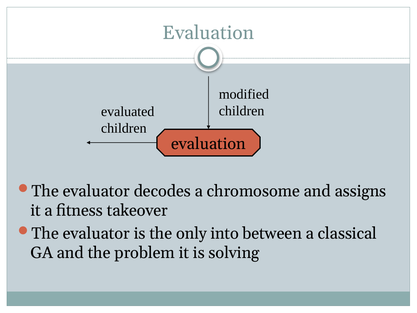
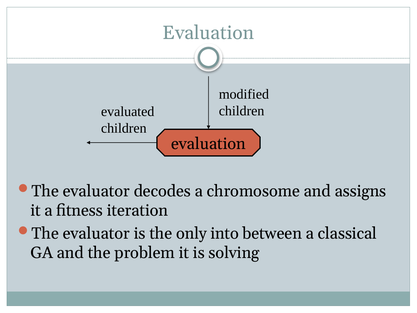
takeover: takeover -> iteration (137, 210)
